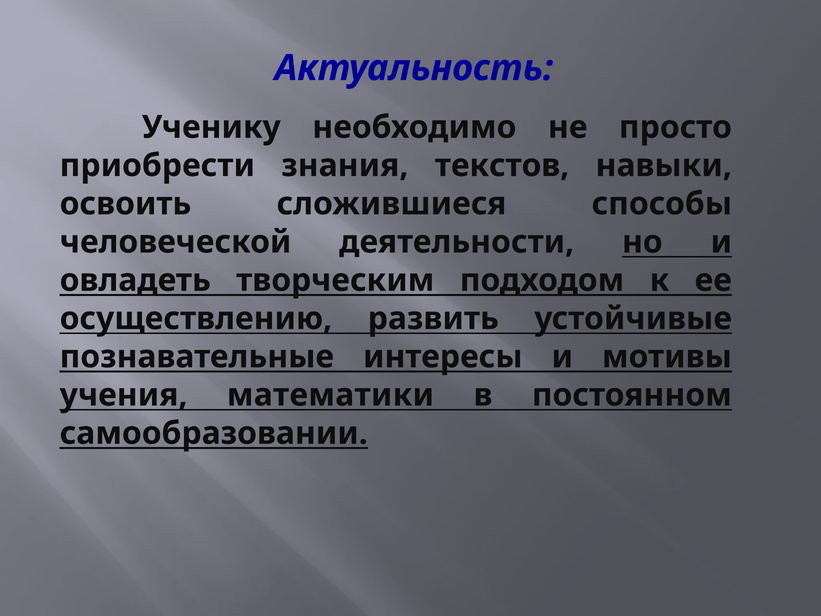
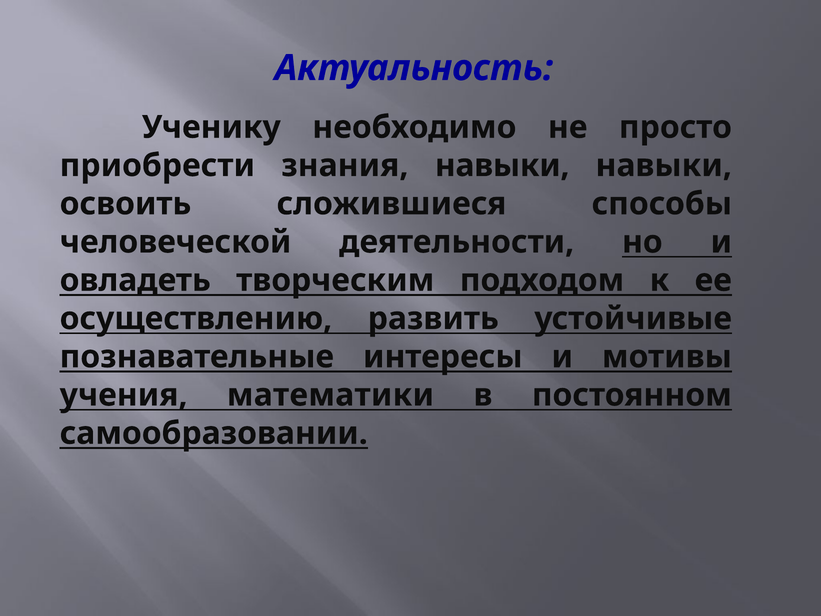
знания текстов: текстов -> навыки (502, 165)
